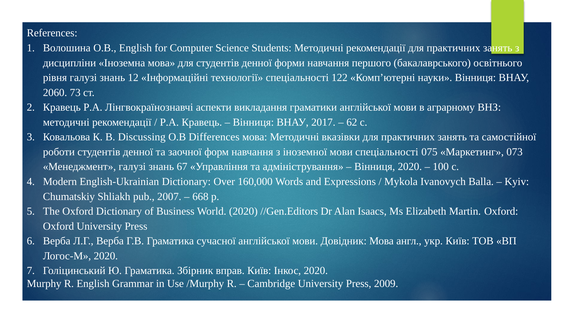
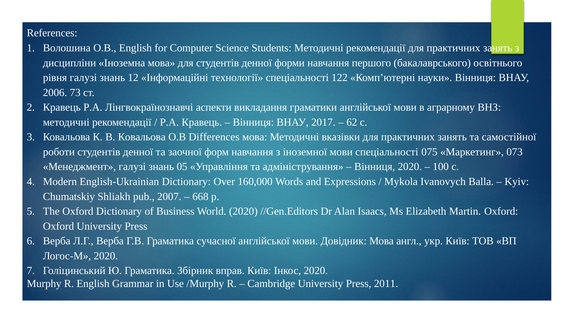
2060: 2060 -> 2006 (55, 92)
В Discussing: Discussing -> Ковальова (142, 137)
67: 67 -> 05 (182, 167)
2009: 2009 -> 2011 (386, 284)
